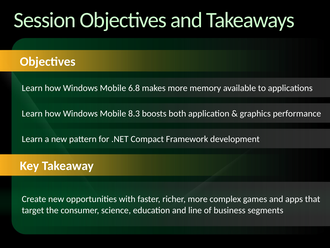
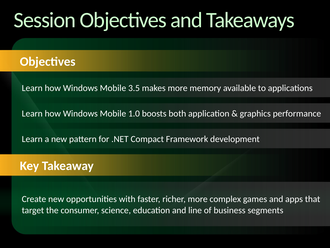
6.8: 6.8 -> 3.5 (134, 88)
8.3: 8.3 -> 1.0 (134, 113)
